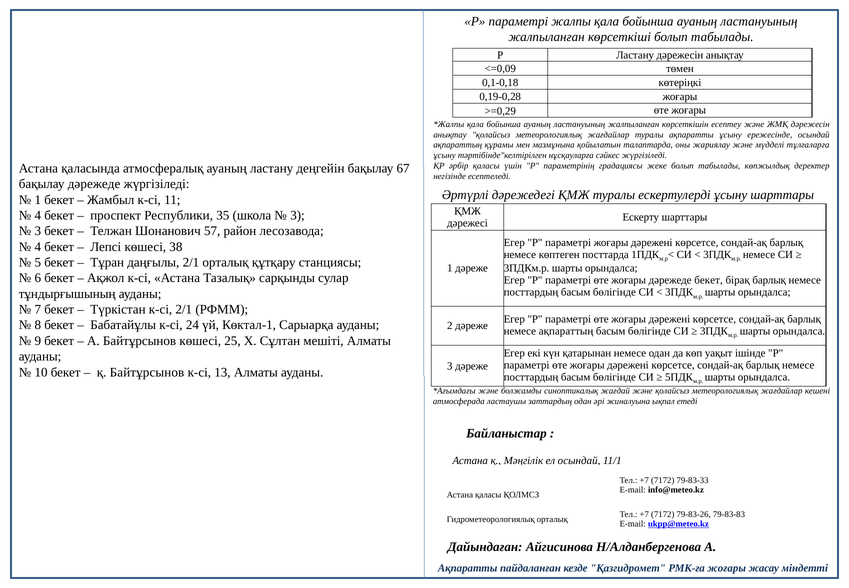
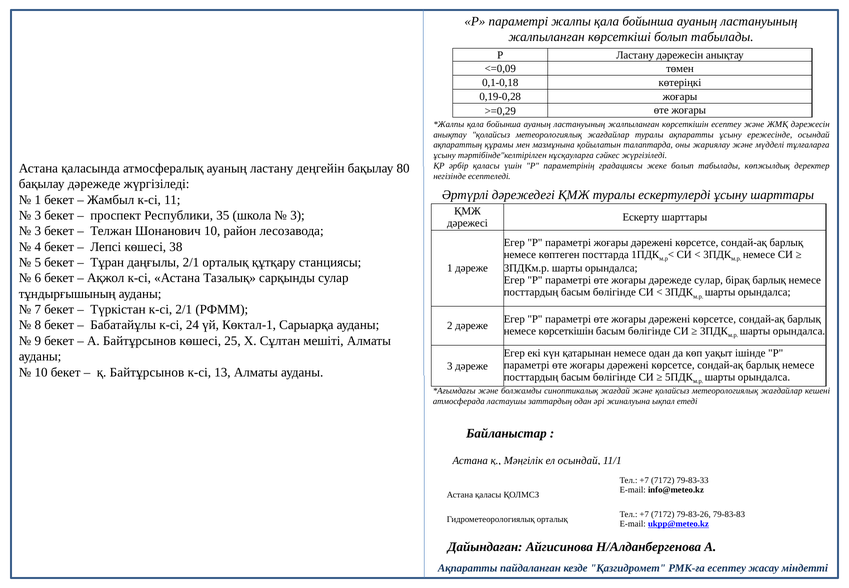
67: 67 -> 80 (403, 168)
4: 4 -> 3 (38, 215)
Шонанович 57: 57 -> 10 (212, 231)
дәрежеде бекет: бекет -> сулар (709, 280)
немесе ақпараттың: ақпараттың -> көрсеткішін (566, 331)
РМК-ға жоғары: жоғары -> есептеу (727, 568)
